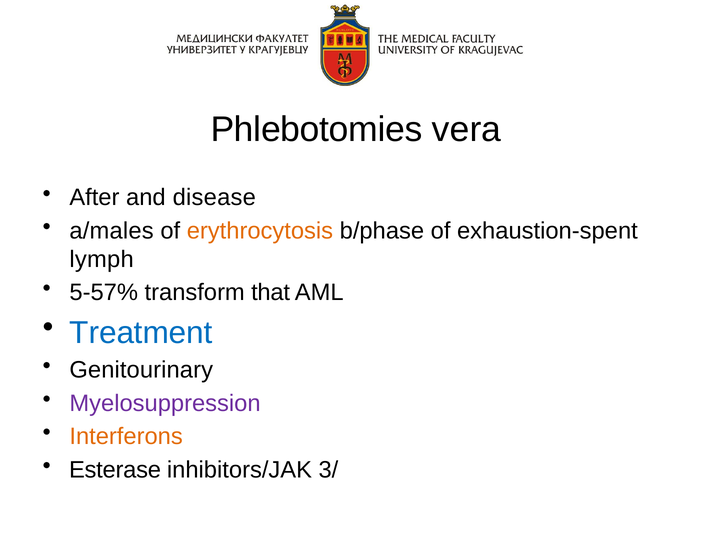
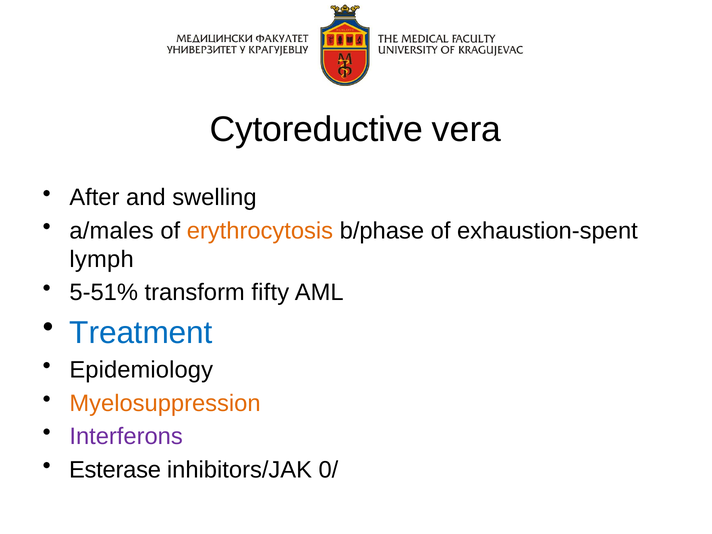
Phlebotomies: Phlebotomies -> Cytoreductive (317, 130)
disease: disease -> swelling (214, 198)
5-57%: 5-57% -> 5-51% (104, 292)
that: that -> fifty (270, 292)
Genitourinary: Genitourinary -> Epidemiology (141, 370)
Myelosuppression colour: purple -> orange (165, 403)
Interferons colour: orange -> purple (126, 436)
3/: 3/ -> 0/ (328, 470)
